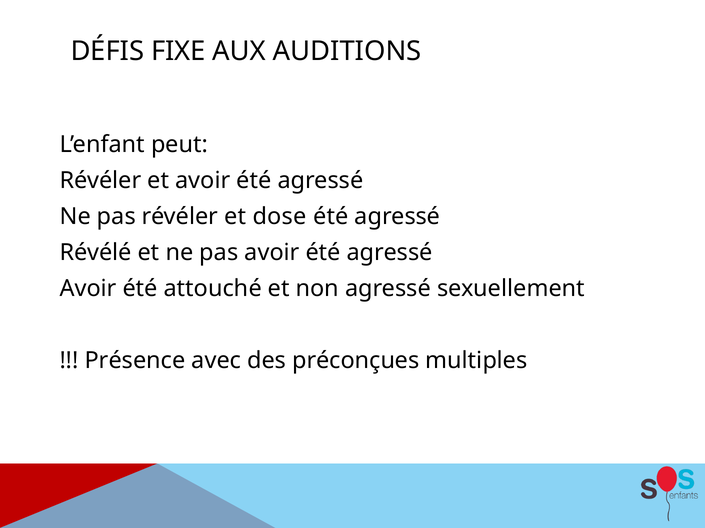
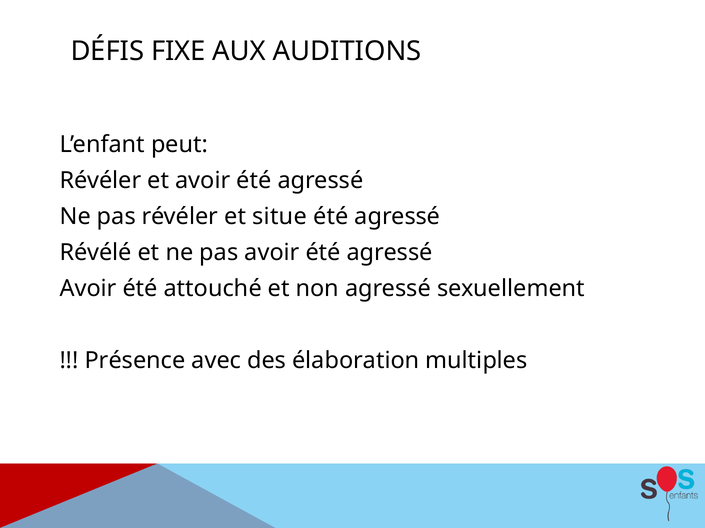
dose: dose -> situe (280, 217)
préconçues: préconçues -> élaboration (356, 361)
